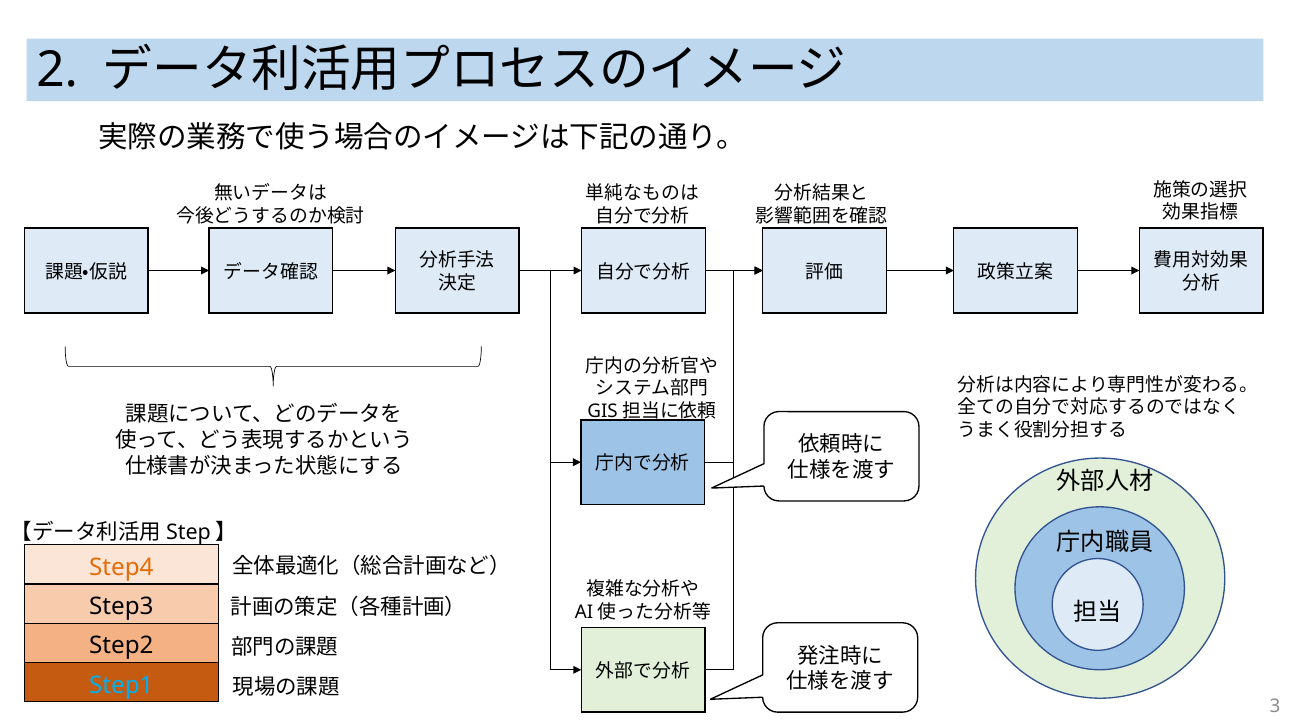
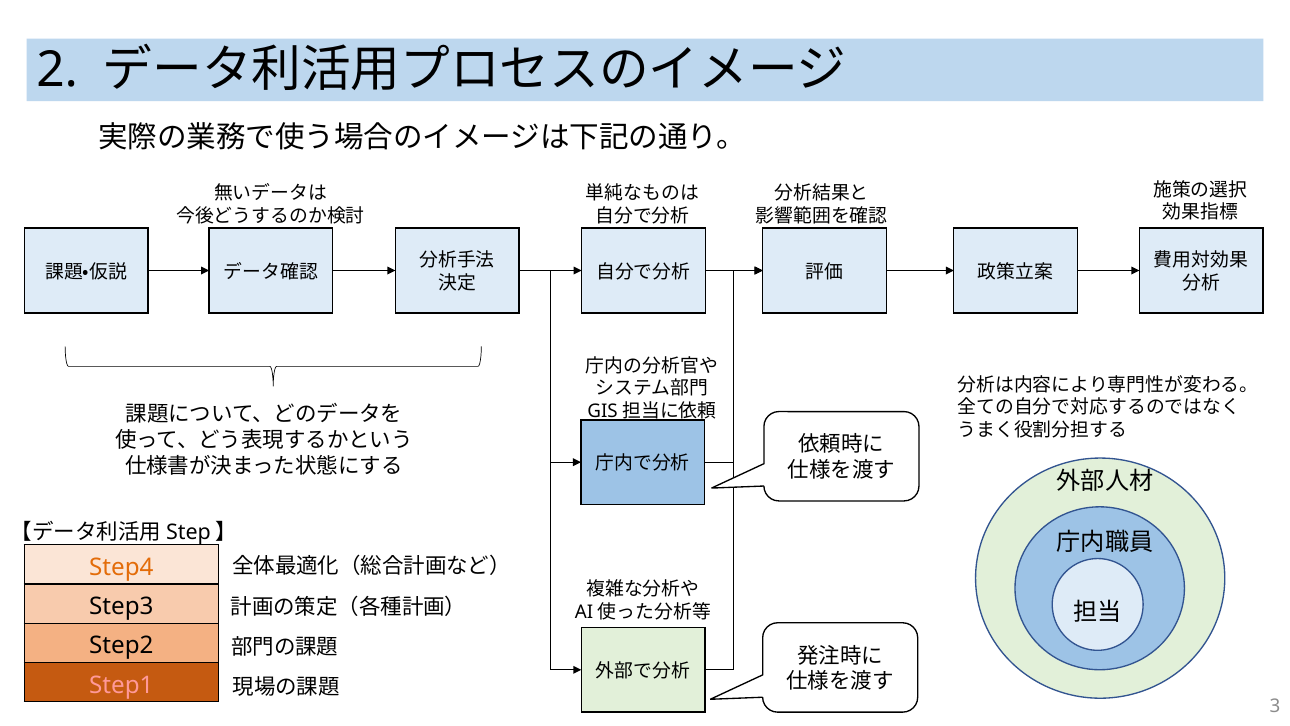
Step1 colour: light blue -> pink (121, 685)
